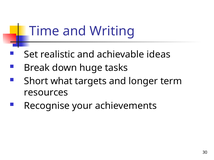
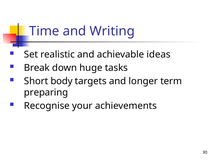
what: what -> body (62, 81)
resources: resources -> preparing (46, 93)
